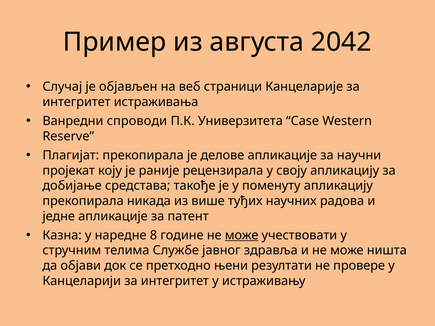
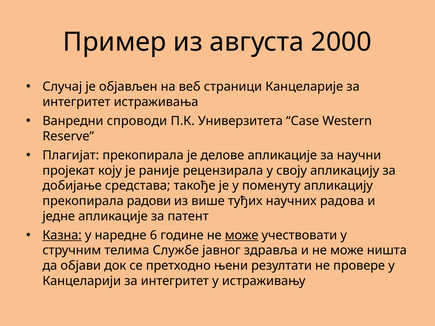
2042: 2042 -> 2000 (341, 42)
никада: никада -> радови (149, 201)
Казна underline: none -> present (62, 235)
8: 8 -> 6 (153, 235)
